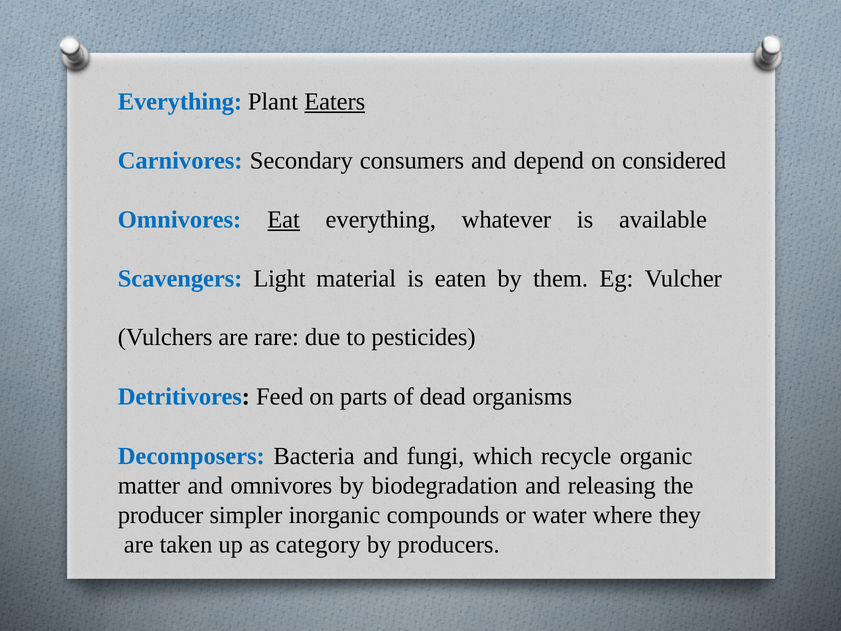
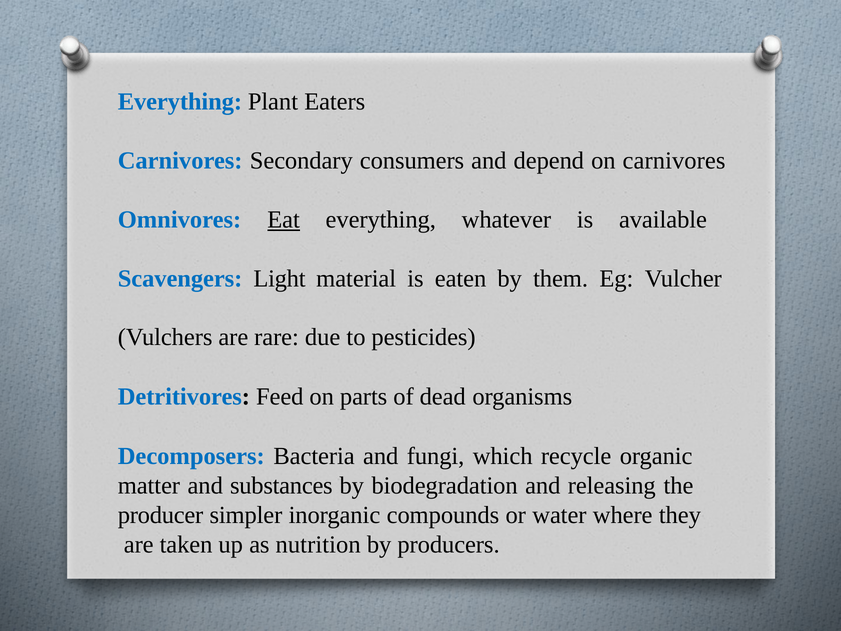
Eaters underline: present -> none (335, 102)
on considered: considered -> carnivores (674, 161)
and omnivores: omnivores -> substances (281, 485)
category: category -> nutrition (318, 544)
